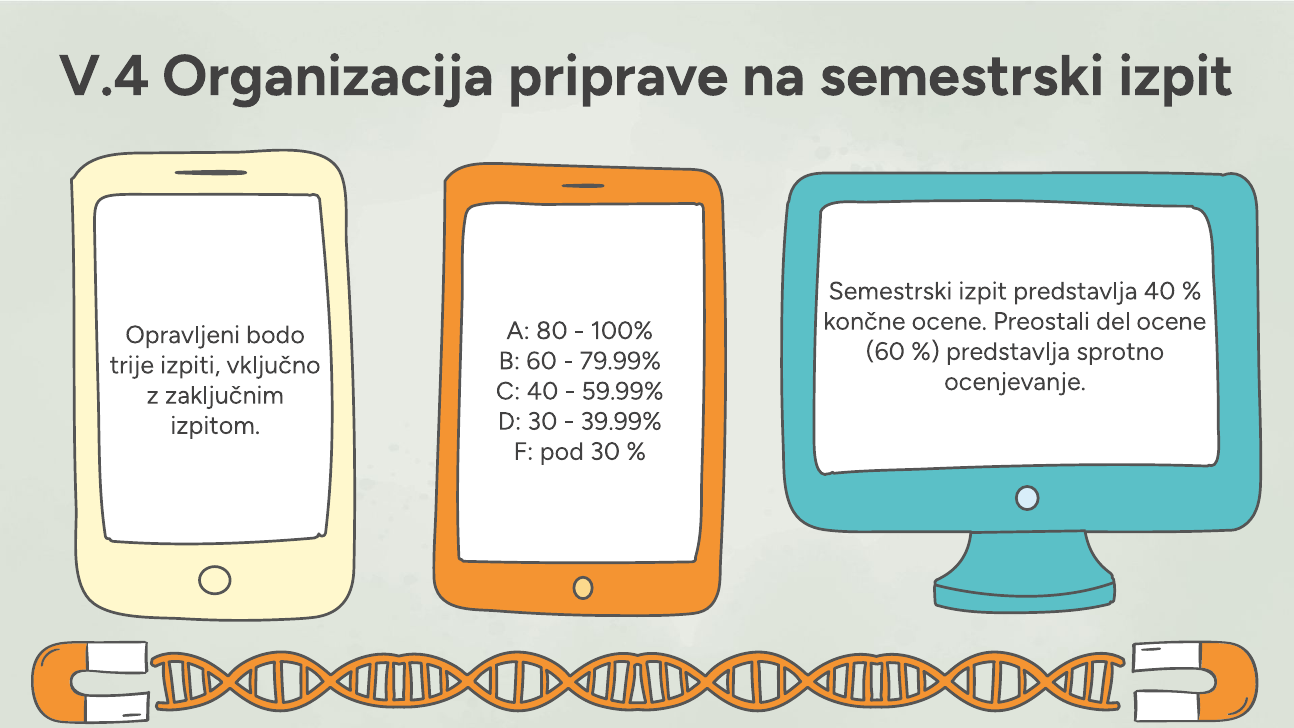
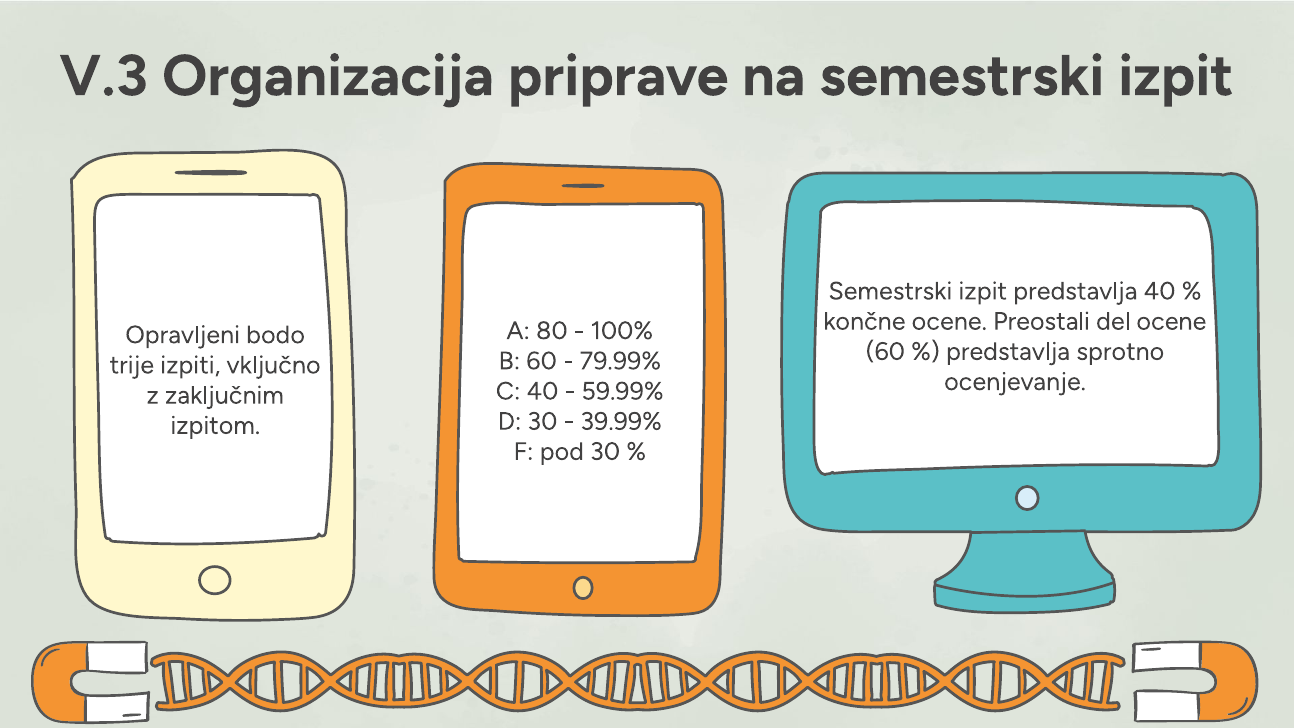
V.4: V.4 -> V.3 (104, 76)
